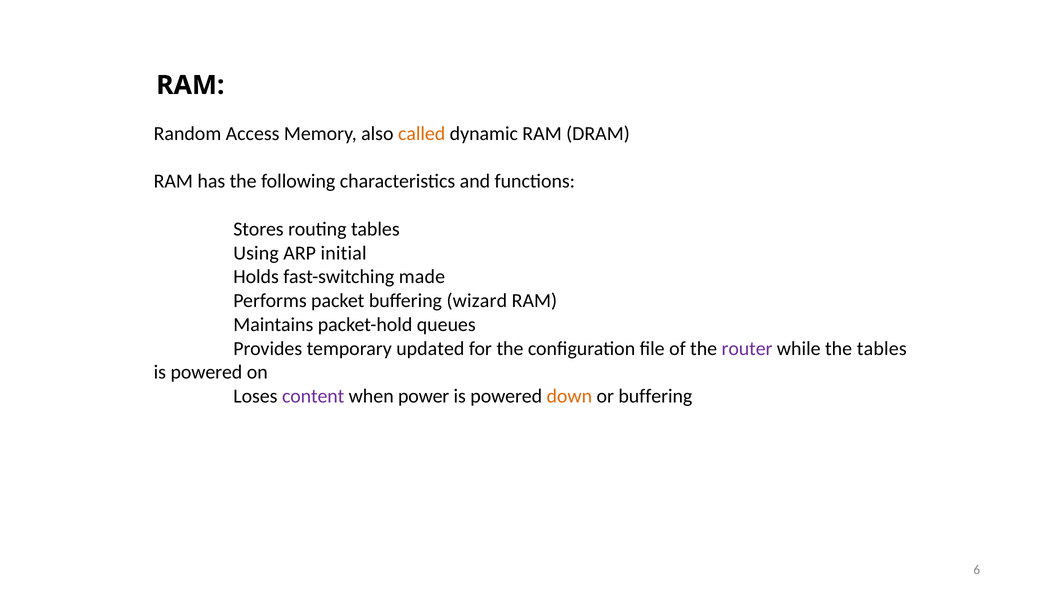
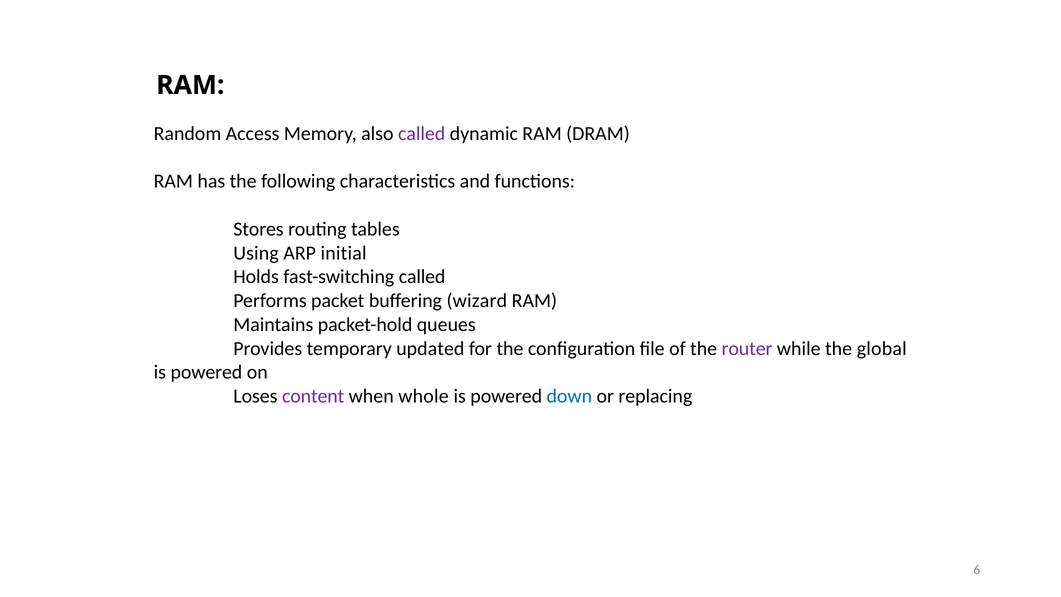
called colour: orange -> purple (422, 134)
fast-switching made: made -> called (422, 277)
the tables: tables -> global (882, 348)
power: power -> whole (423, 396)
down colour: orange -> blue (569, 396)
or buffering: buffering -> replacing (655, 396)
